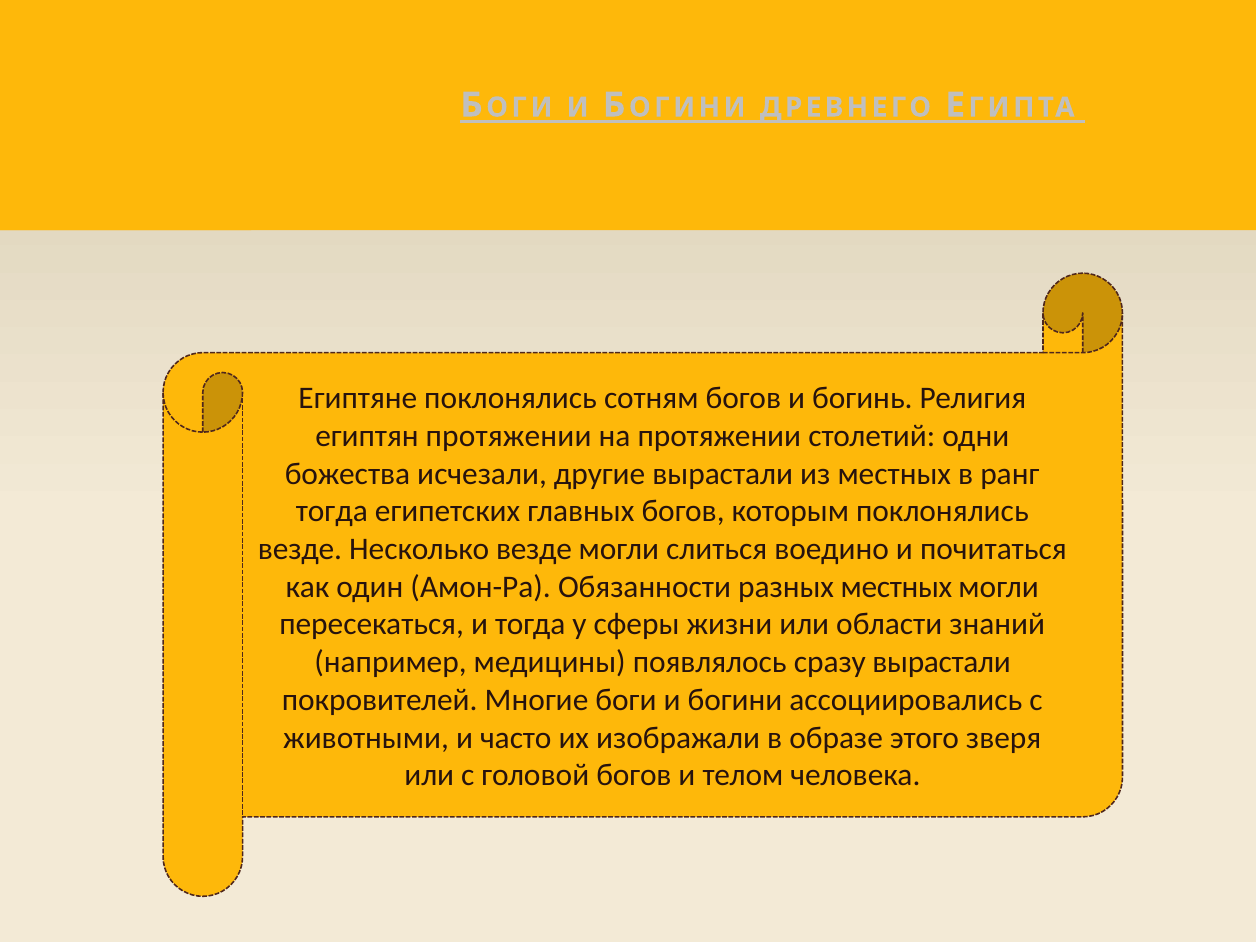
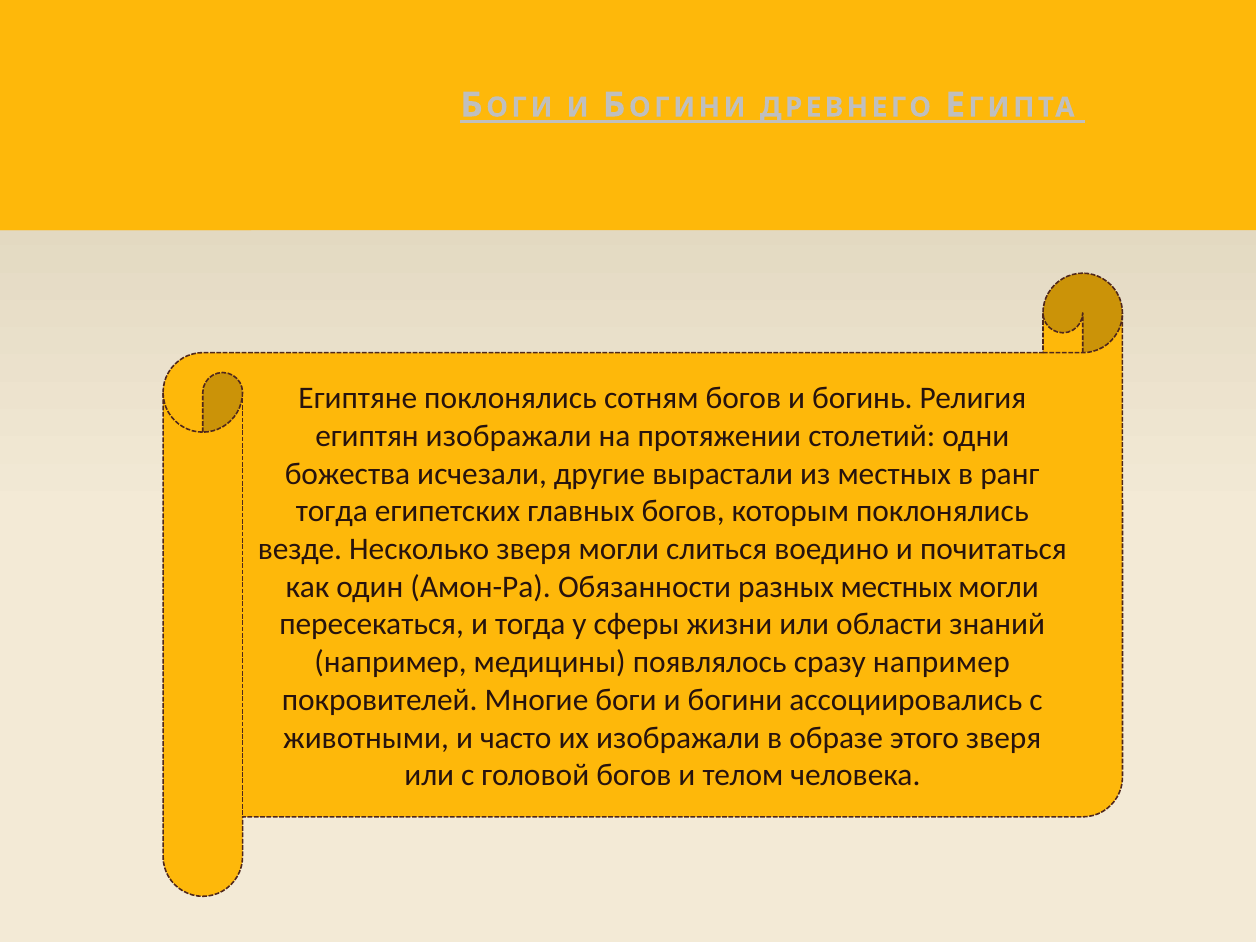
египтян протяжении: протяжении -> изображали (509, 436)
Несколько везде: везде -> зверя (534, 549)
сразу вырастали: вырастали -> например (941, 662)
